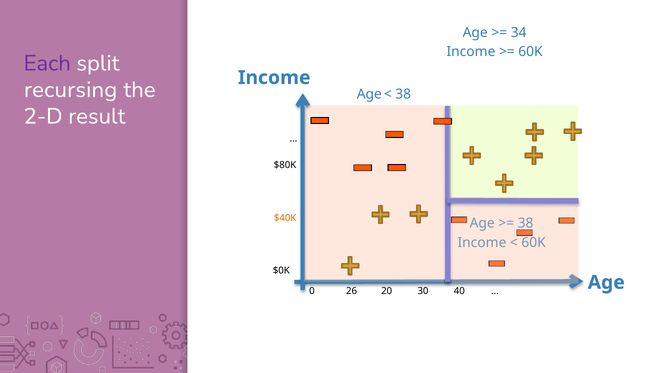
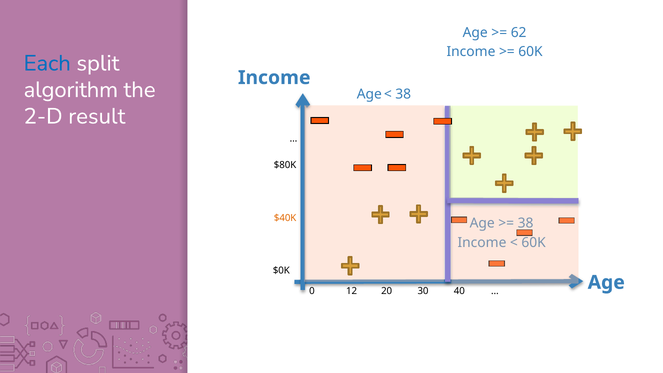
34: 34 -> 62 (519, 32)
Each colour: purple -> blue (47, 63)
recursing: recursing -> algorithm (71, 90)
26: 26 -> 12 (352, 291)
